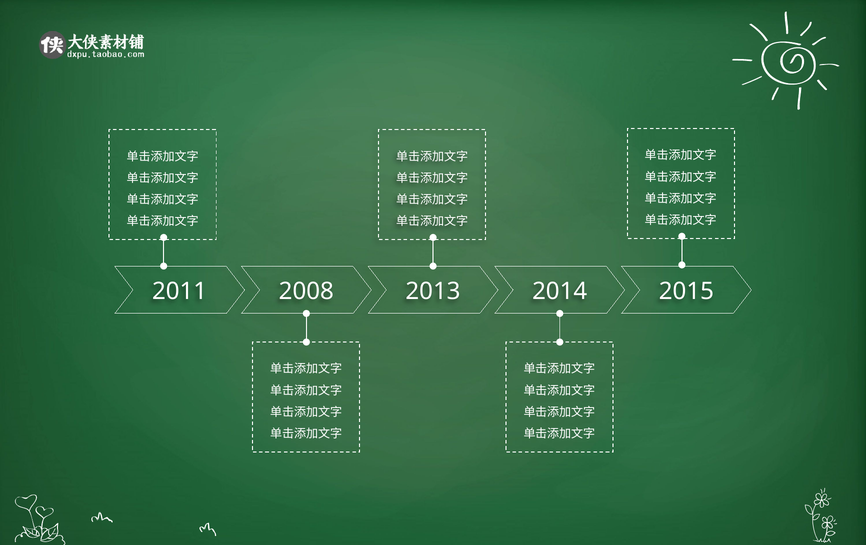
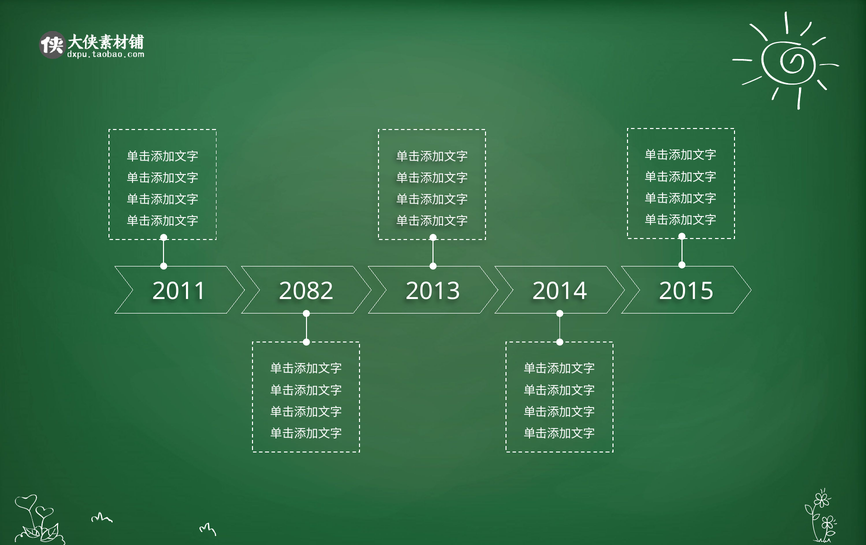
2008: 2008 -> 2082 (306, 292)
